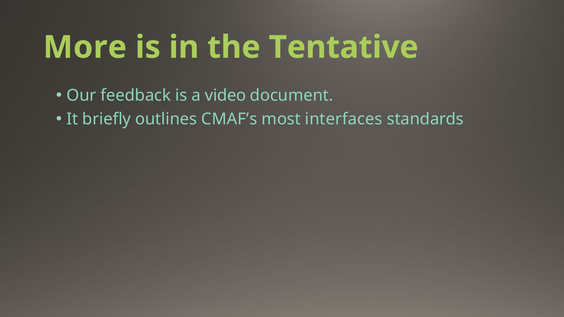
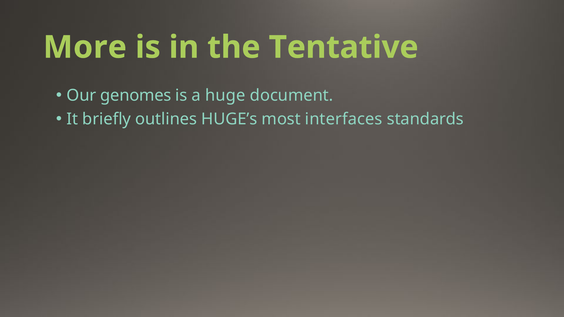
feedback: feedback -> genomes (136, 95)
video: video -> huge (225, 95)
CMAF’s: CMAF’s -> HUGE’s (229, 119)
